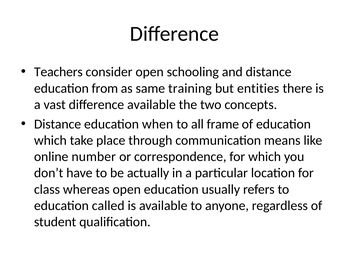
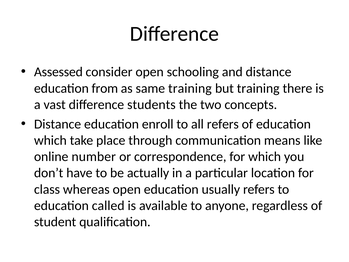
Teachers: Teachers -> Assessed (58, 72)
but entities: entities -> training (258, 88)
difference available: available -> students (151, 105)
when: when -> enroll (158, 124)
all frame: frame -> refers (223, 124)
